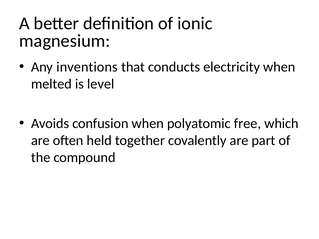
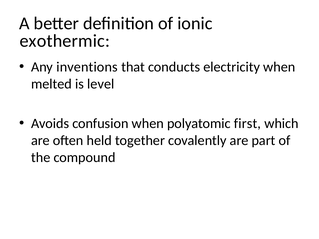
magnesium: magnesium -> exothermic (65, 41)
free: free -> first (247, 124)
